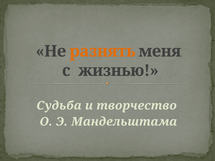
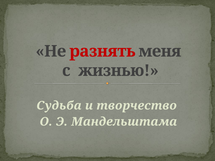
разнять colour: orange -> red (102, 51)
